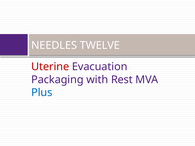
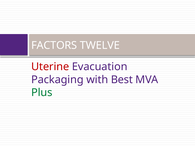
NEEDLES: NEEDLES -> FACTORS (54, 45)
Rest: Rest -> Best (122, 80)
Plus colour: blue -> green (42, 93)
